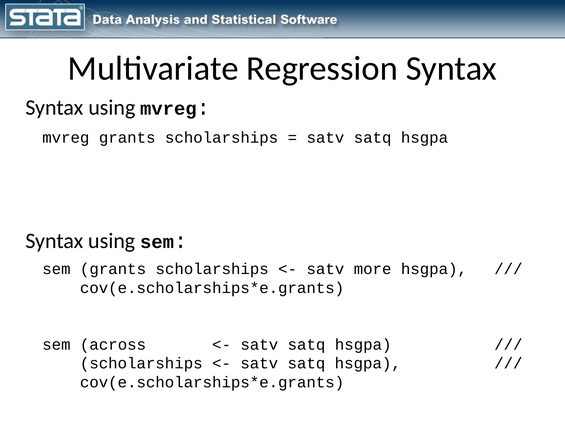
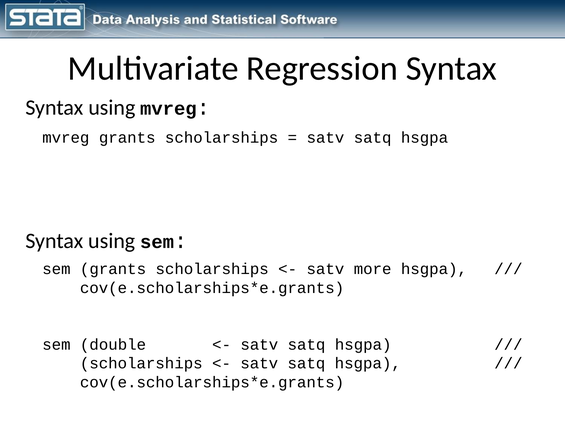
across: across -> double (113, 344)
